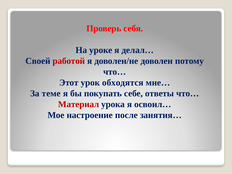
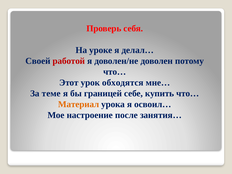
покупать: покупать -> границей (103, 93)
ответы: ответы -> купить (160, 93)
Материал colour: red -> orange (79, 104)
